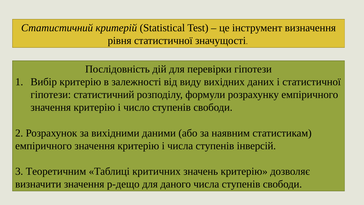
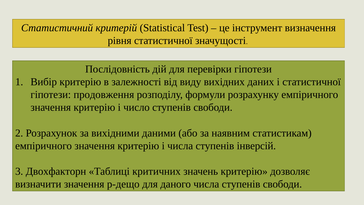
гіпотези статистичний: статистичний -> продовження (104, 95)
Теоретичним: Теоретичним -> Двохфакторн (56, 171)
